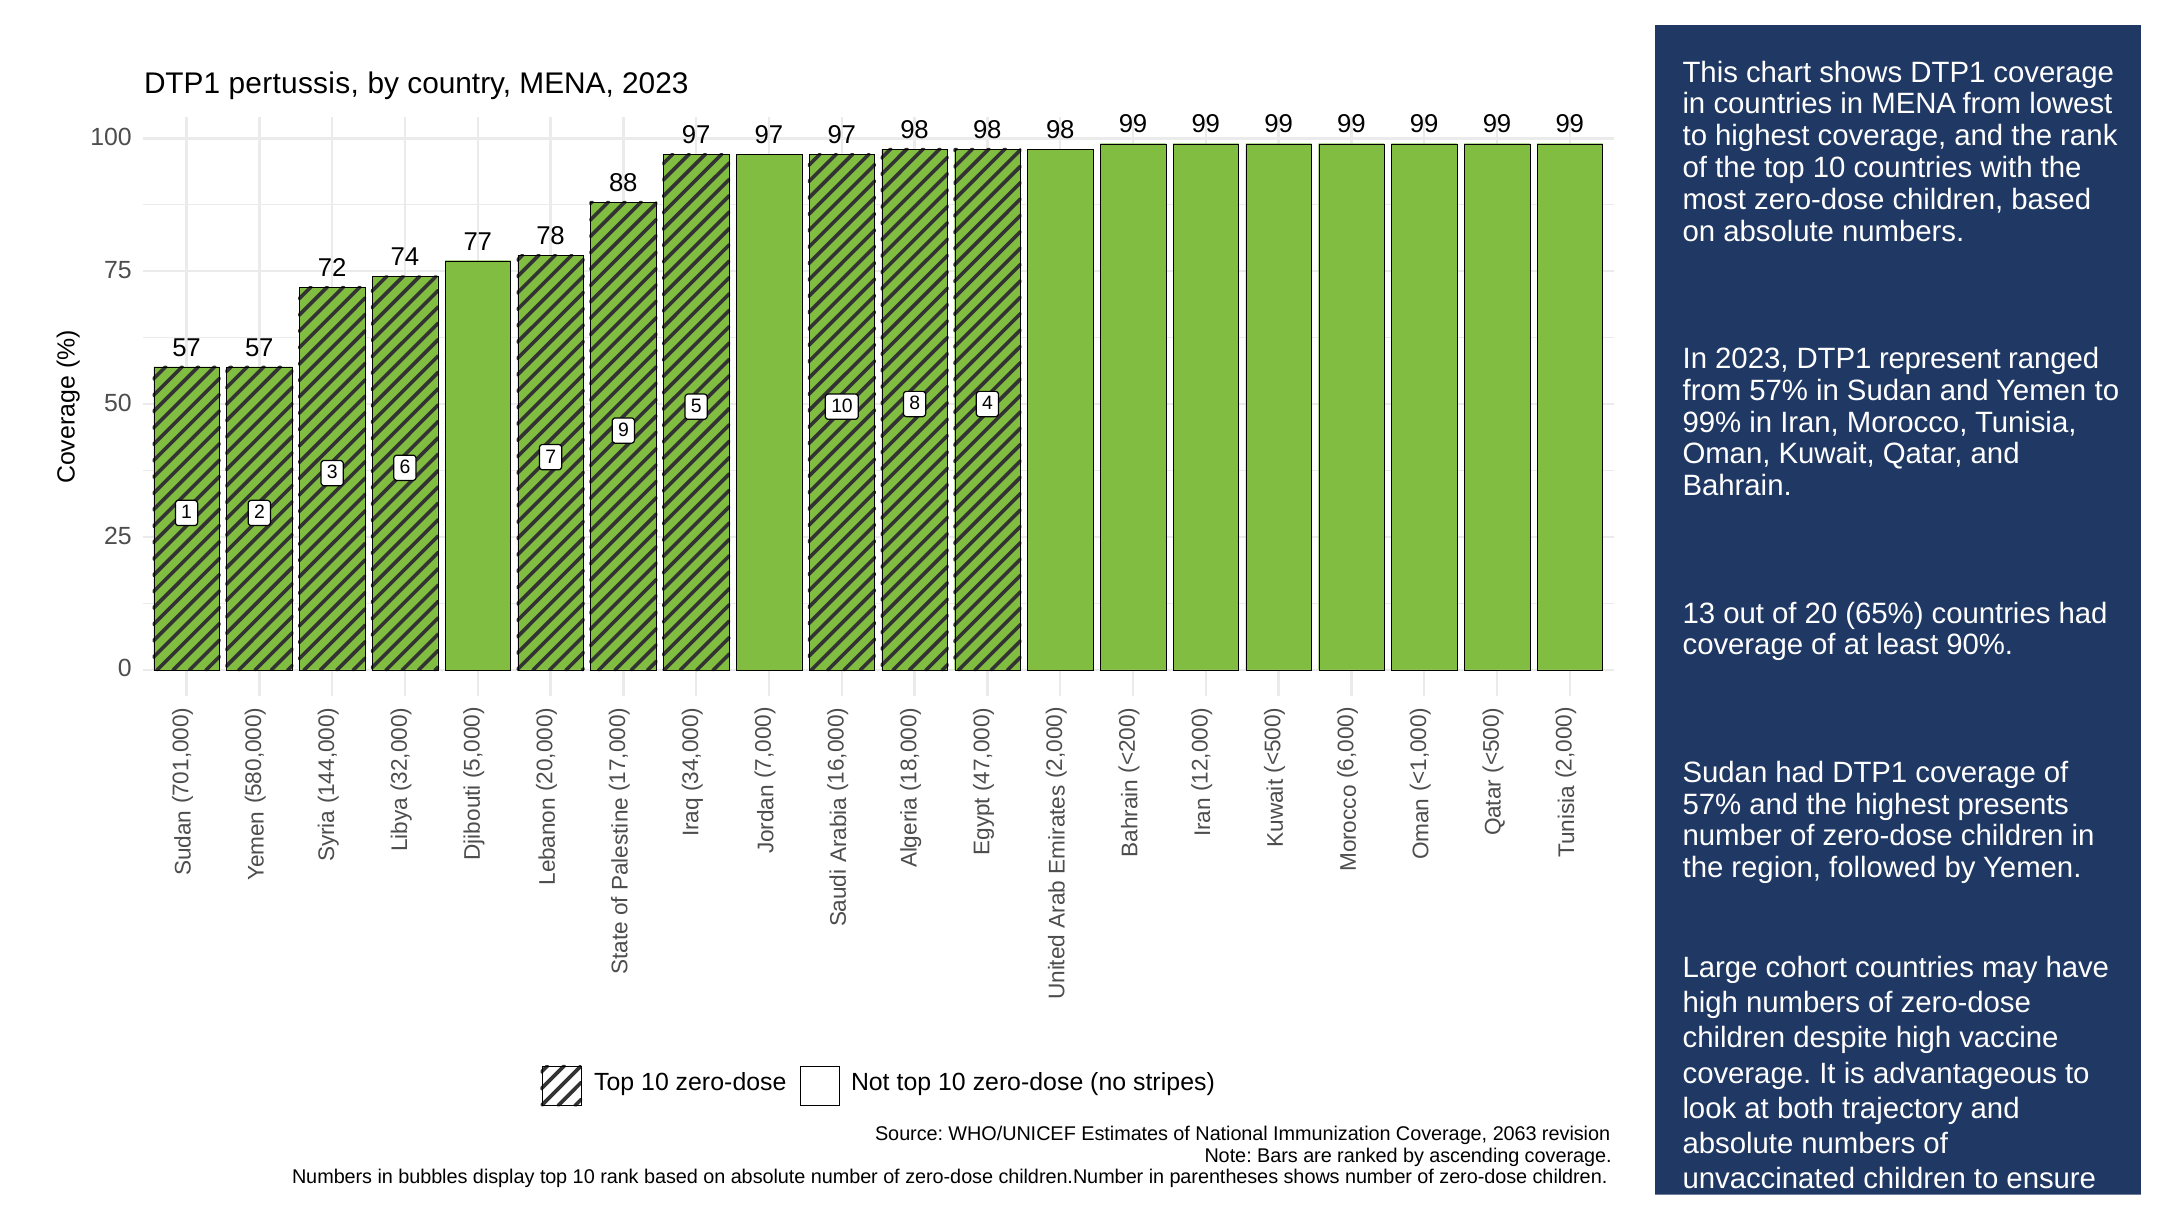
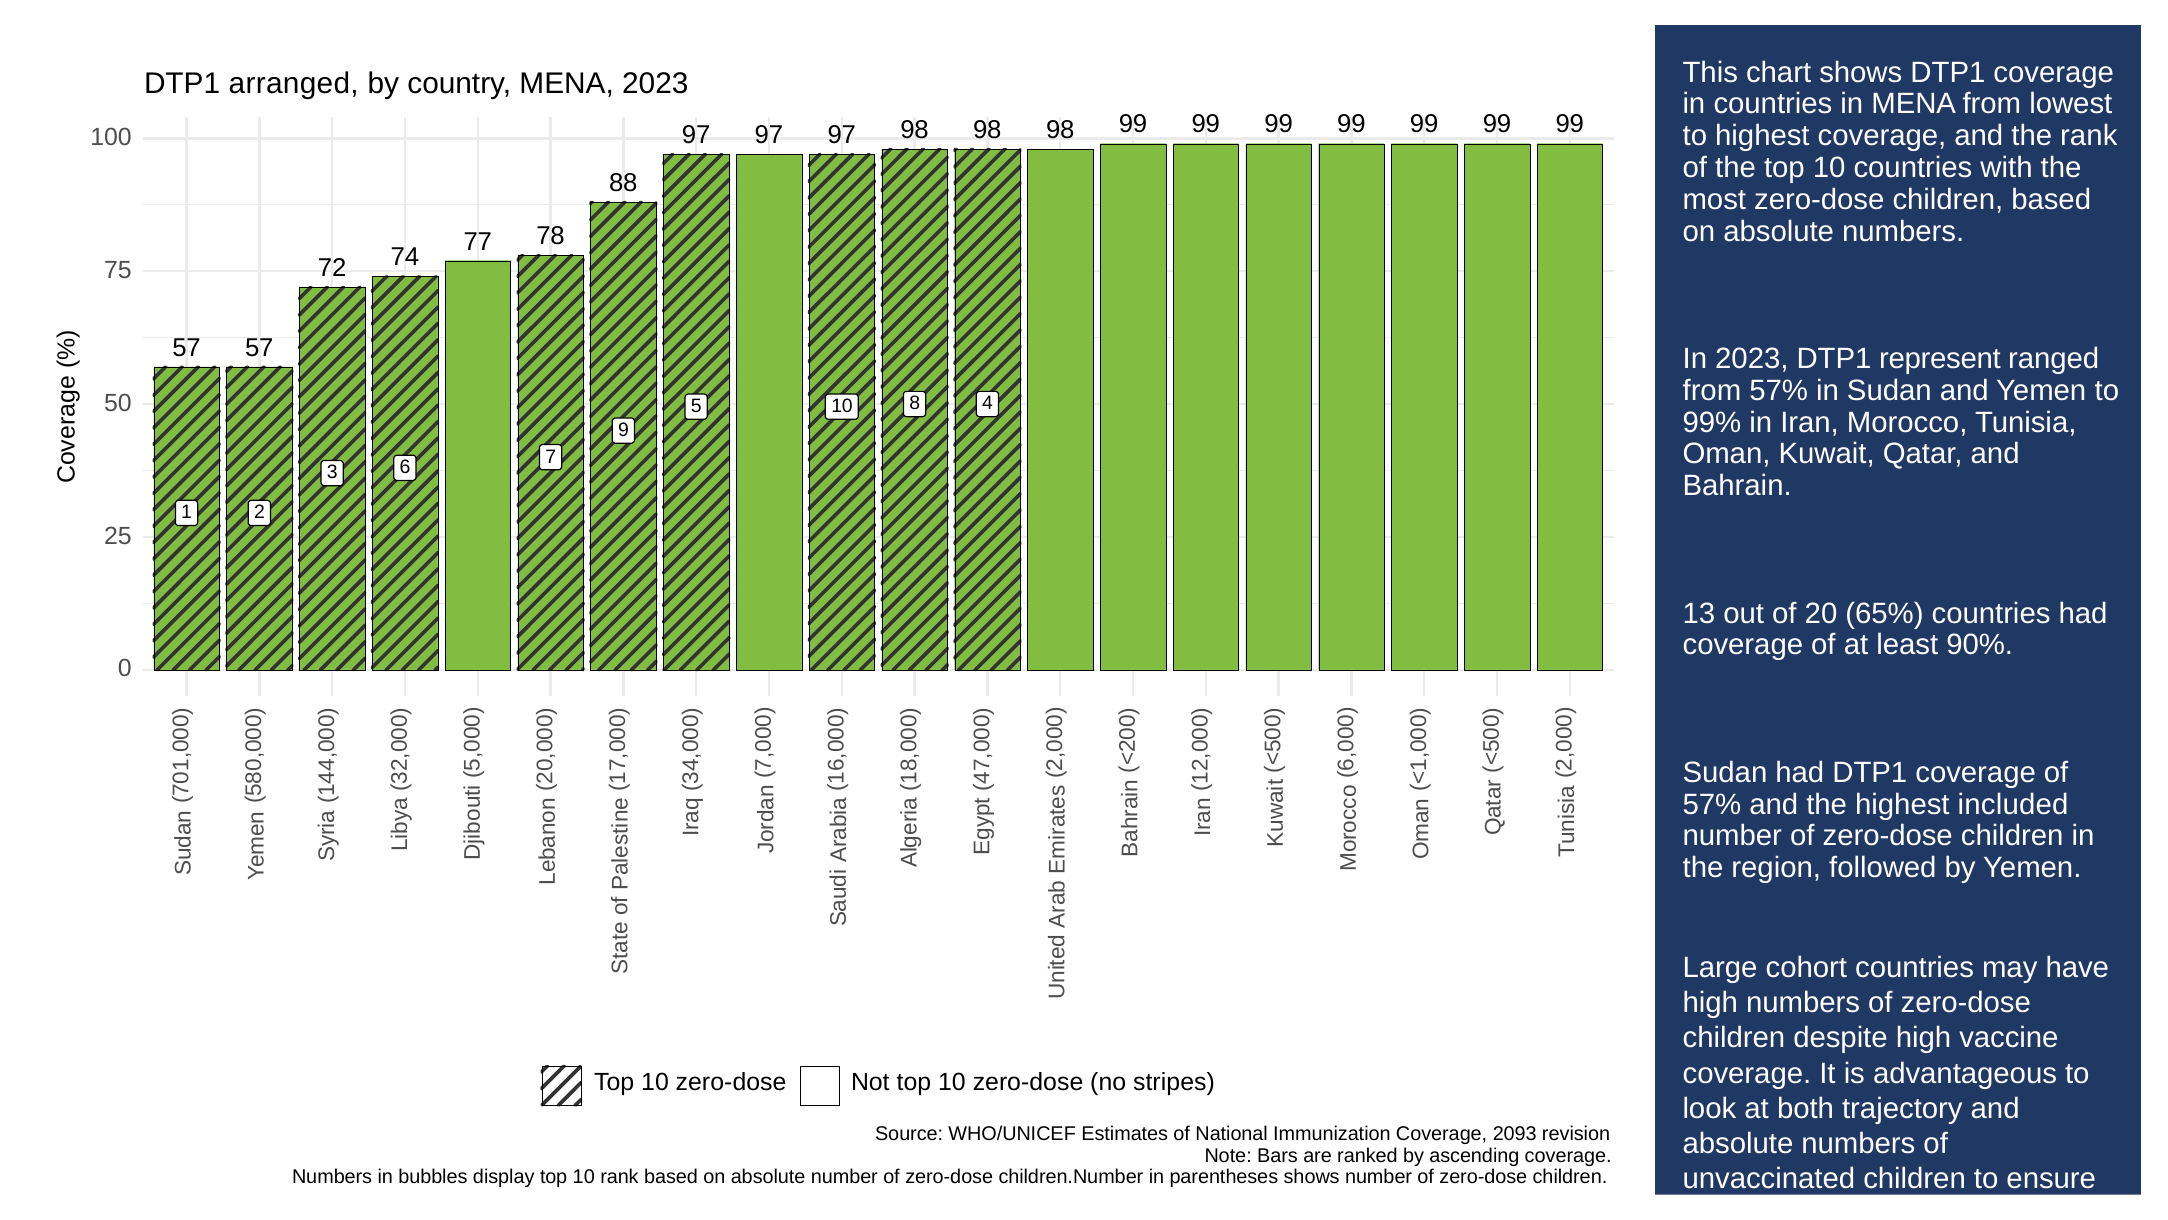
pertussis: pertussis -> arranged (294, 84)
presents: presents -> included (2013, 804)
2063: 2063 -> 2093 (1515, 1134)
